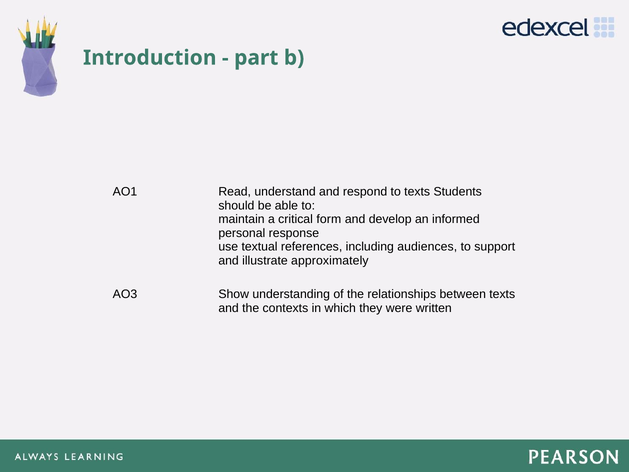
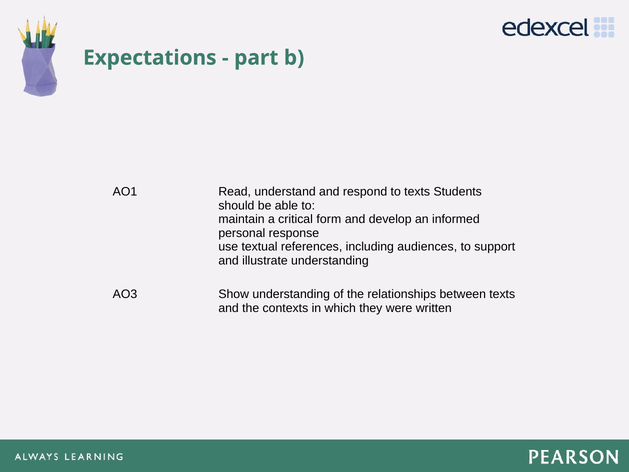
Introduction: Introduction -> Expectations (150, 58)
illustrate approximately: approximately -> understanding (330, 260)
